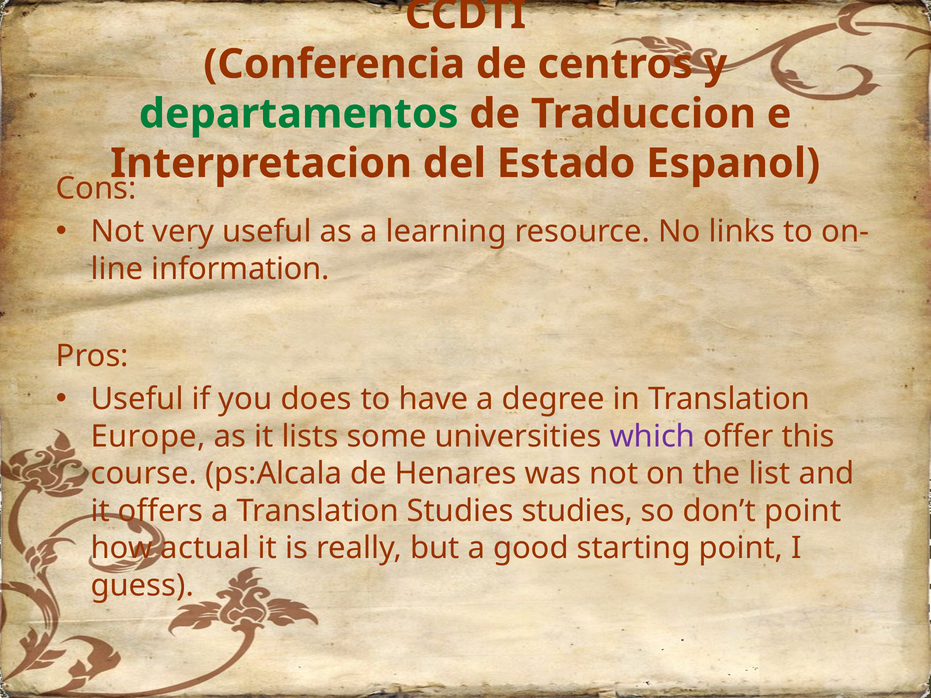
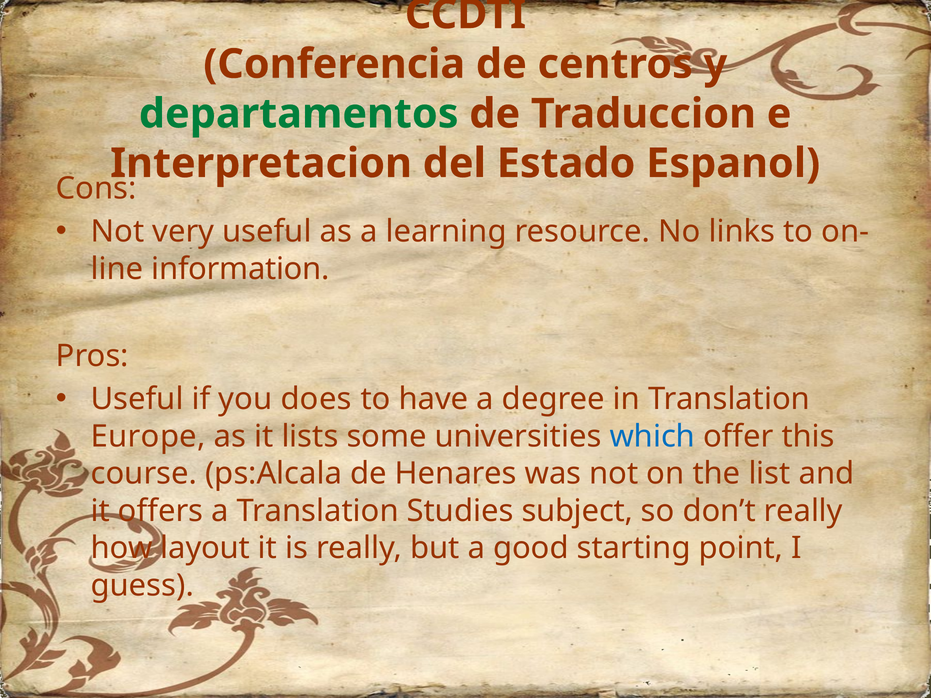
which colour: purple -> blue (652, 437)
Studies studies: studies -> subject (577, 511)
don’t point: point -> really (803, 511)
actual: actual -> layout (205, 548)
